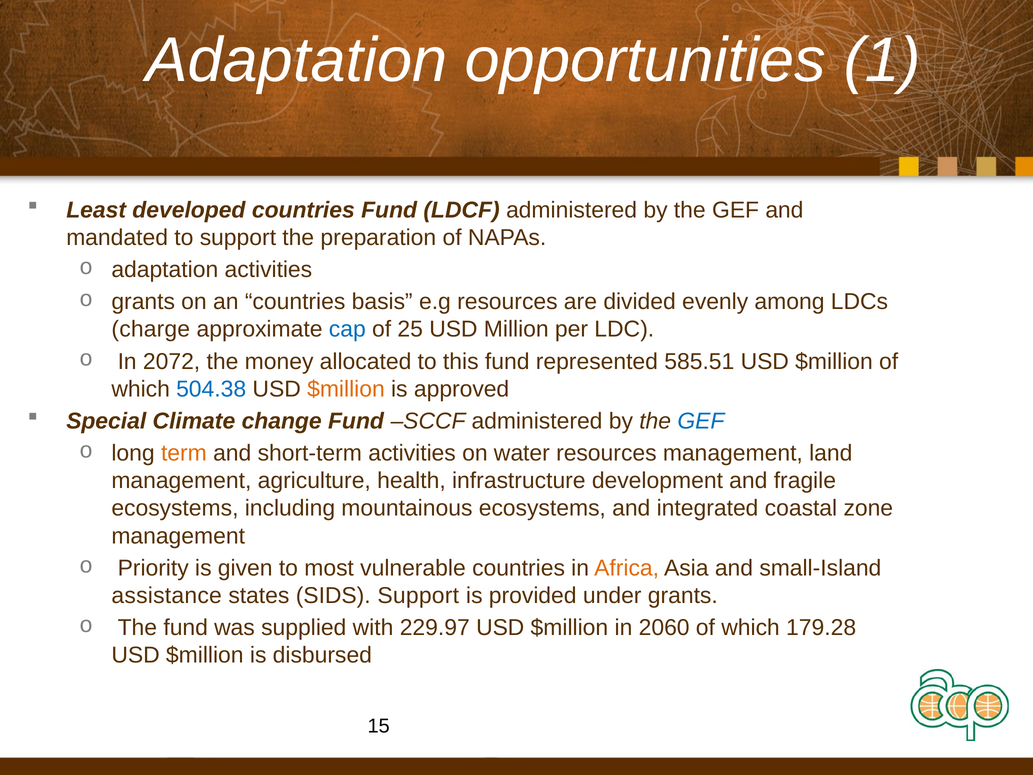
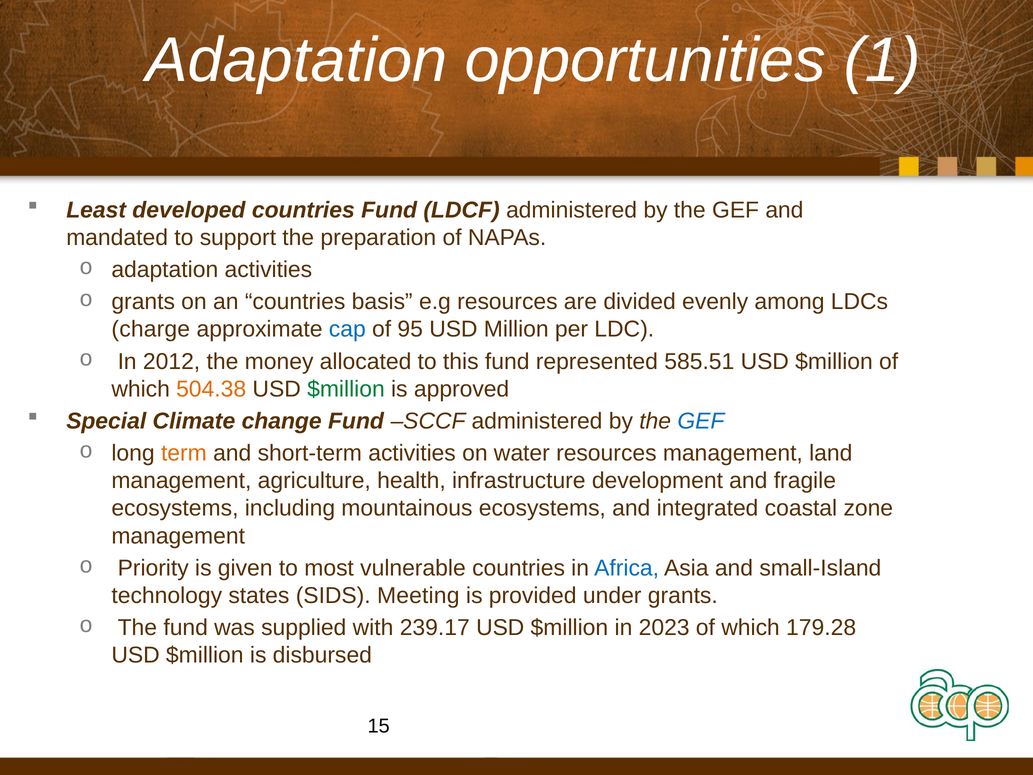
25: 25 -> 95 (410, 329)
2072: 2072 -> 2012 (172, 361)
504.38 colour: blue -> orange (211, 389)
$million colour: orange -> green (346, 389)
Africa colour: orange -> blue (627, 568)
assistance: assistance -> technology (167, 595)
SIDS Support: Support -> Meeting (418, 595)
229.97: 229.97 -> 239.17 (435, 628)
2060: 2060 -> 2023 (664, 628)
